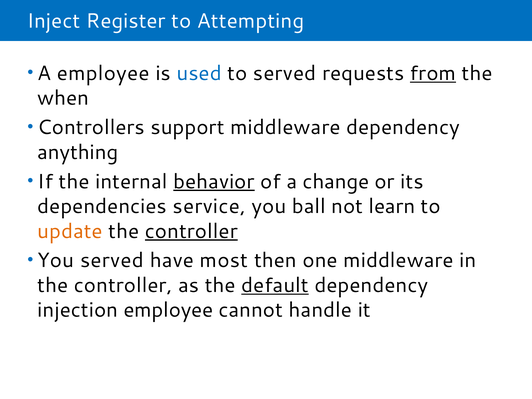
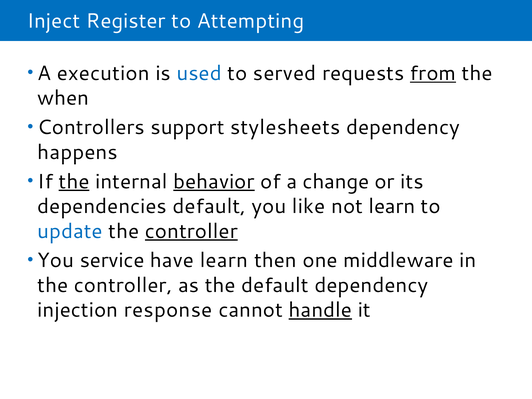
A employee: employee -> execution (103, 73)
support middleware: middleware -> stylesheets (285, 127)
anything: anything -> happens (78, 152)
the underline: none -> present (74, 182)
dependencies service: service -> default (209, 206)
ball: ball -> like (309, 206)
update colour: orange -> blue (70, 231)
You served: served -> service (112, 260)
have most: most -> learn (224, 260)
default underline: present -> none (275, 285)
injection employee: employee -> response (168, 310)
handle underline: none -> present (320, 310)
